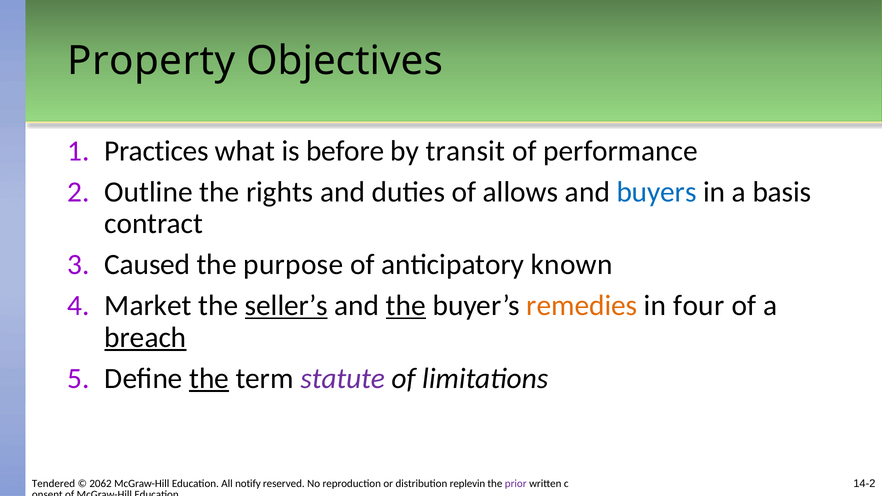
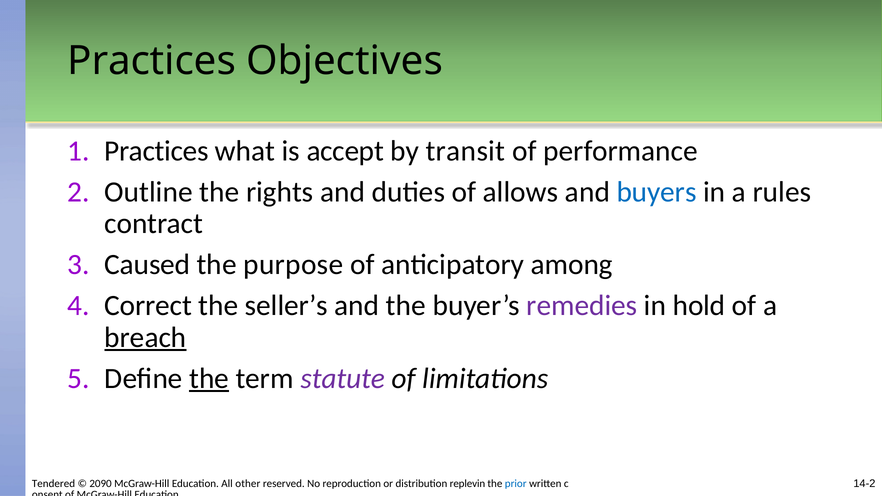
Property: Property -> Practices (152, 61)
before: before -> accept (345, 151)
basis: basis -> rules (782, 192)
known: known -> among (572, 265)
Market: Market -> Correct (148, 306)
seller’s underline: present -> none (286, 306)
the underline: present -> none (406, 306)
remedies colour: orange -> purple (582, 306)
four: four -> hold (699, 306)
2062: 2062 -> 2090 (101, 484)
notify: notify -> other (248, 484)
prior colour: purple -> blue (516, 484)
